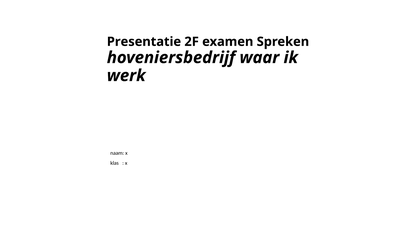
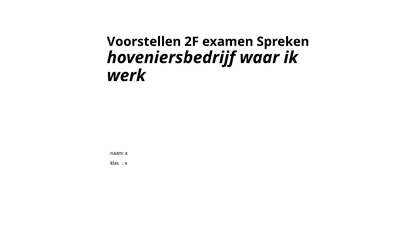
Presentatie: Presentatie -> Voorstellen (144, 42)
